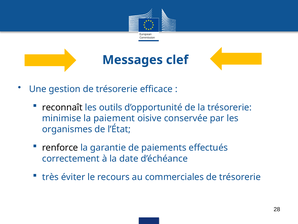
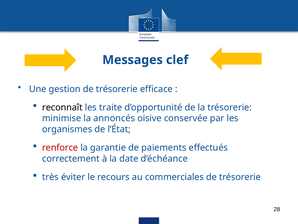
outils: outils -> traite (111, 107)
paiement: paiement -> annoncés (114, 118)
renforce colour: black -> red (60, 147)
